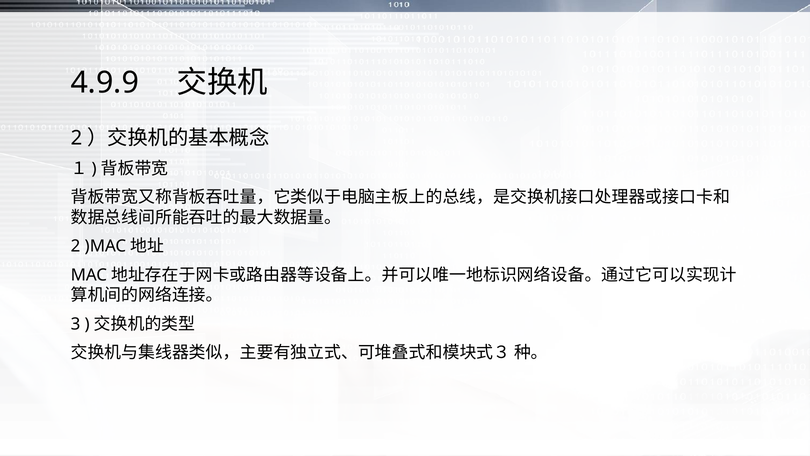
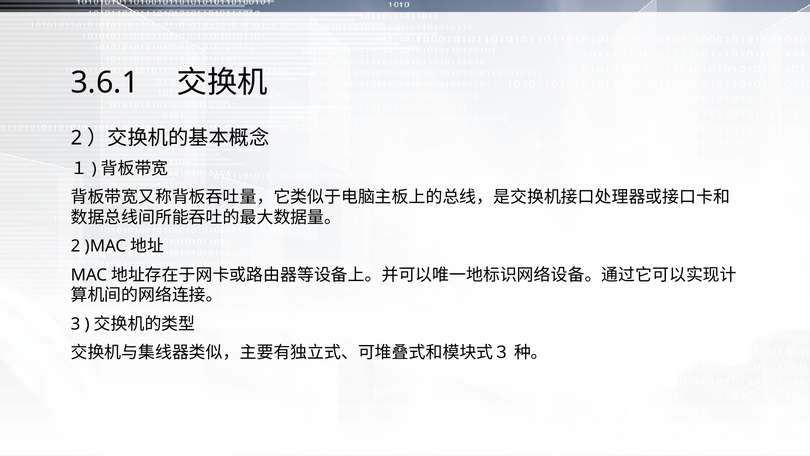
4.9.9: 4.9.9 -> 3.6.1 (105, 83)
